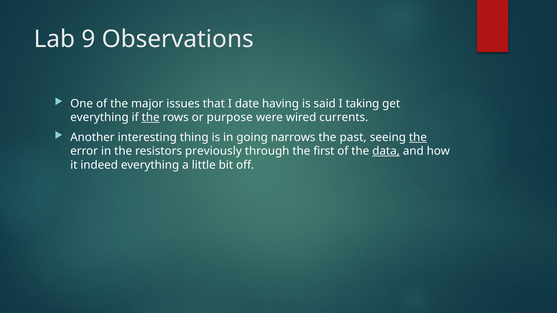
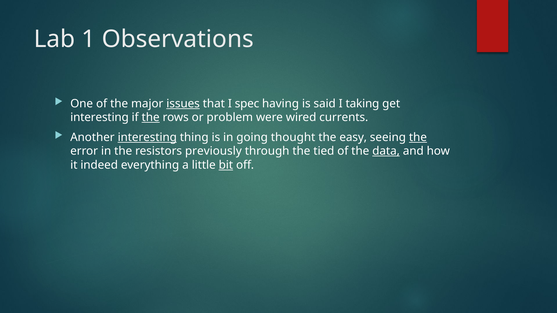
9: 9 -> 1 (88, 39)
issues underline: none -> present (183, 104)
date: date -> spec (247, 104)
everything: everything -> interesting (99, 118)
purpose: purpose -> problem (230, 118)
interesting underline: none -> present (147, 137)
narrows: narrows -> thought (293, 137)
past: past -> easy (353, 137)
first: first -> tied (324, 151)
bit underline: none -> present (226, 165)
